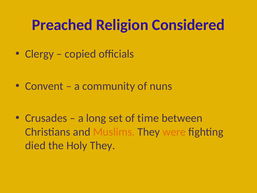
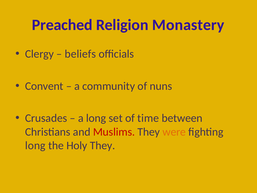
Considered: Considered -> Monastery (188, 25)
copied: copied -> beliefs (80, 54)
Muslims colour: orange -> red (114, 132)
died: died -> long (35, 145)
